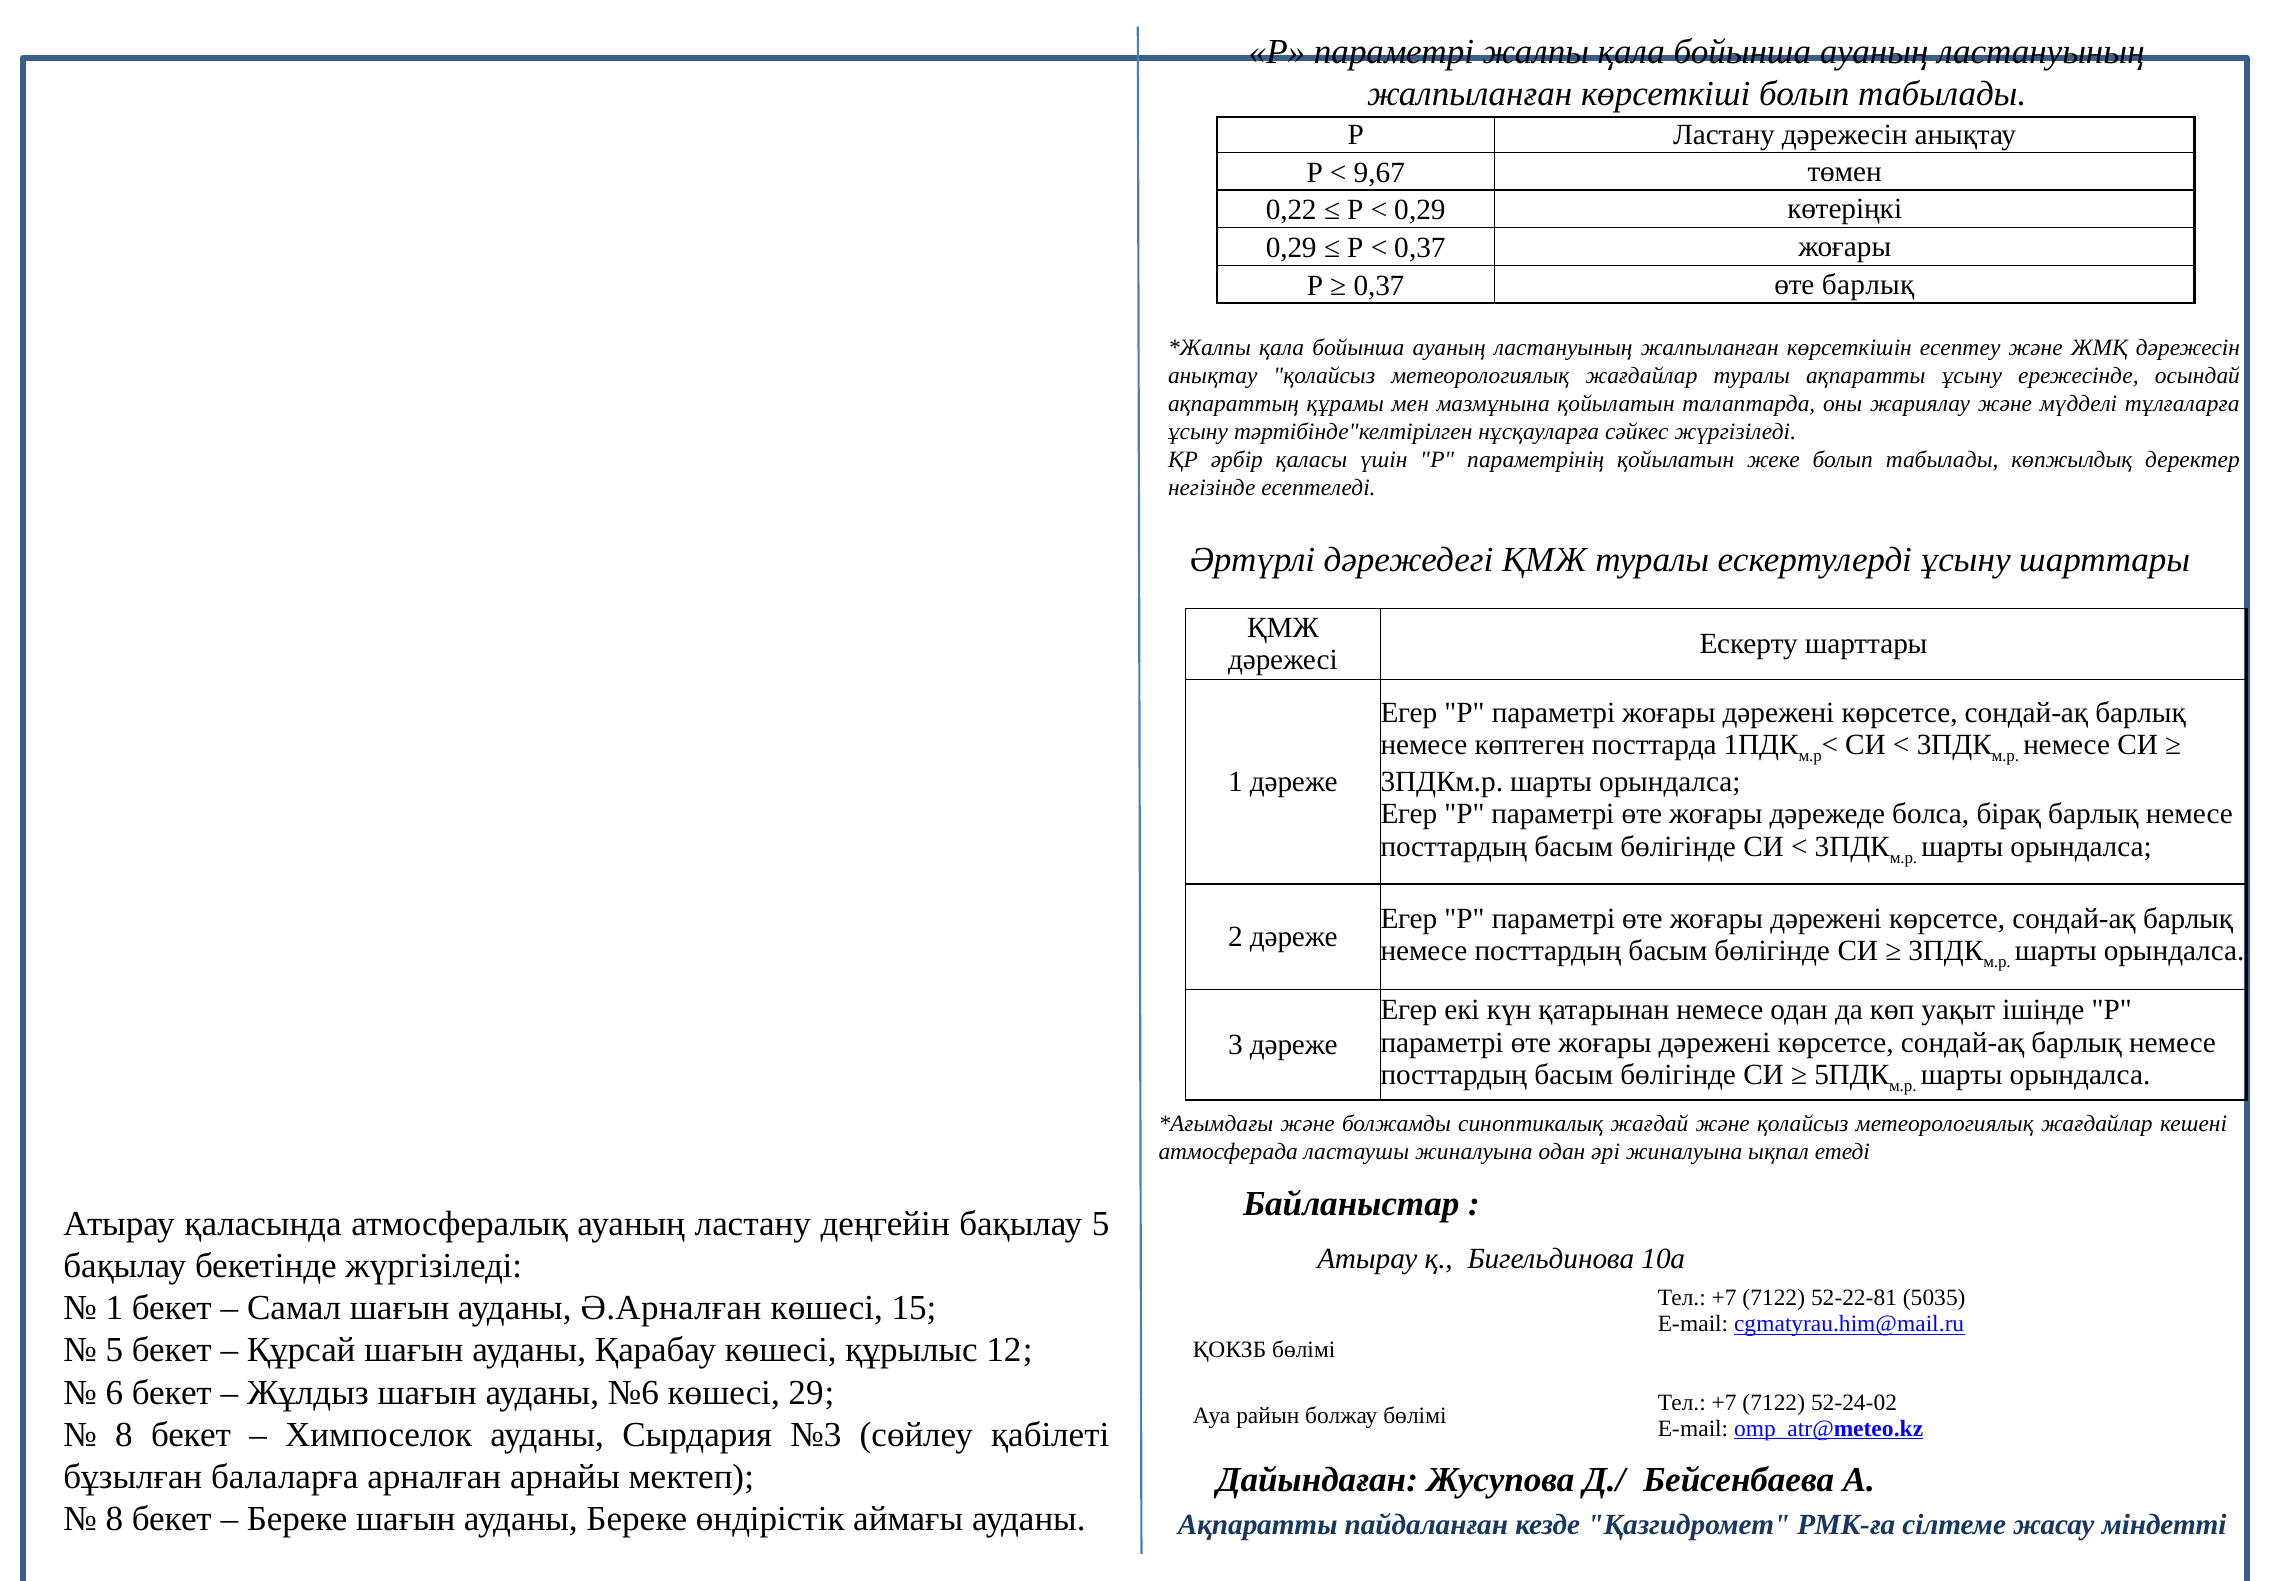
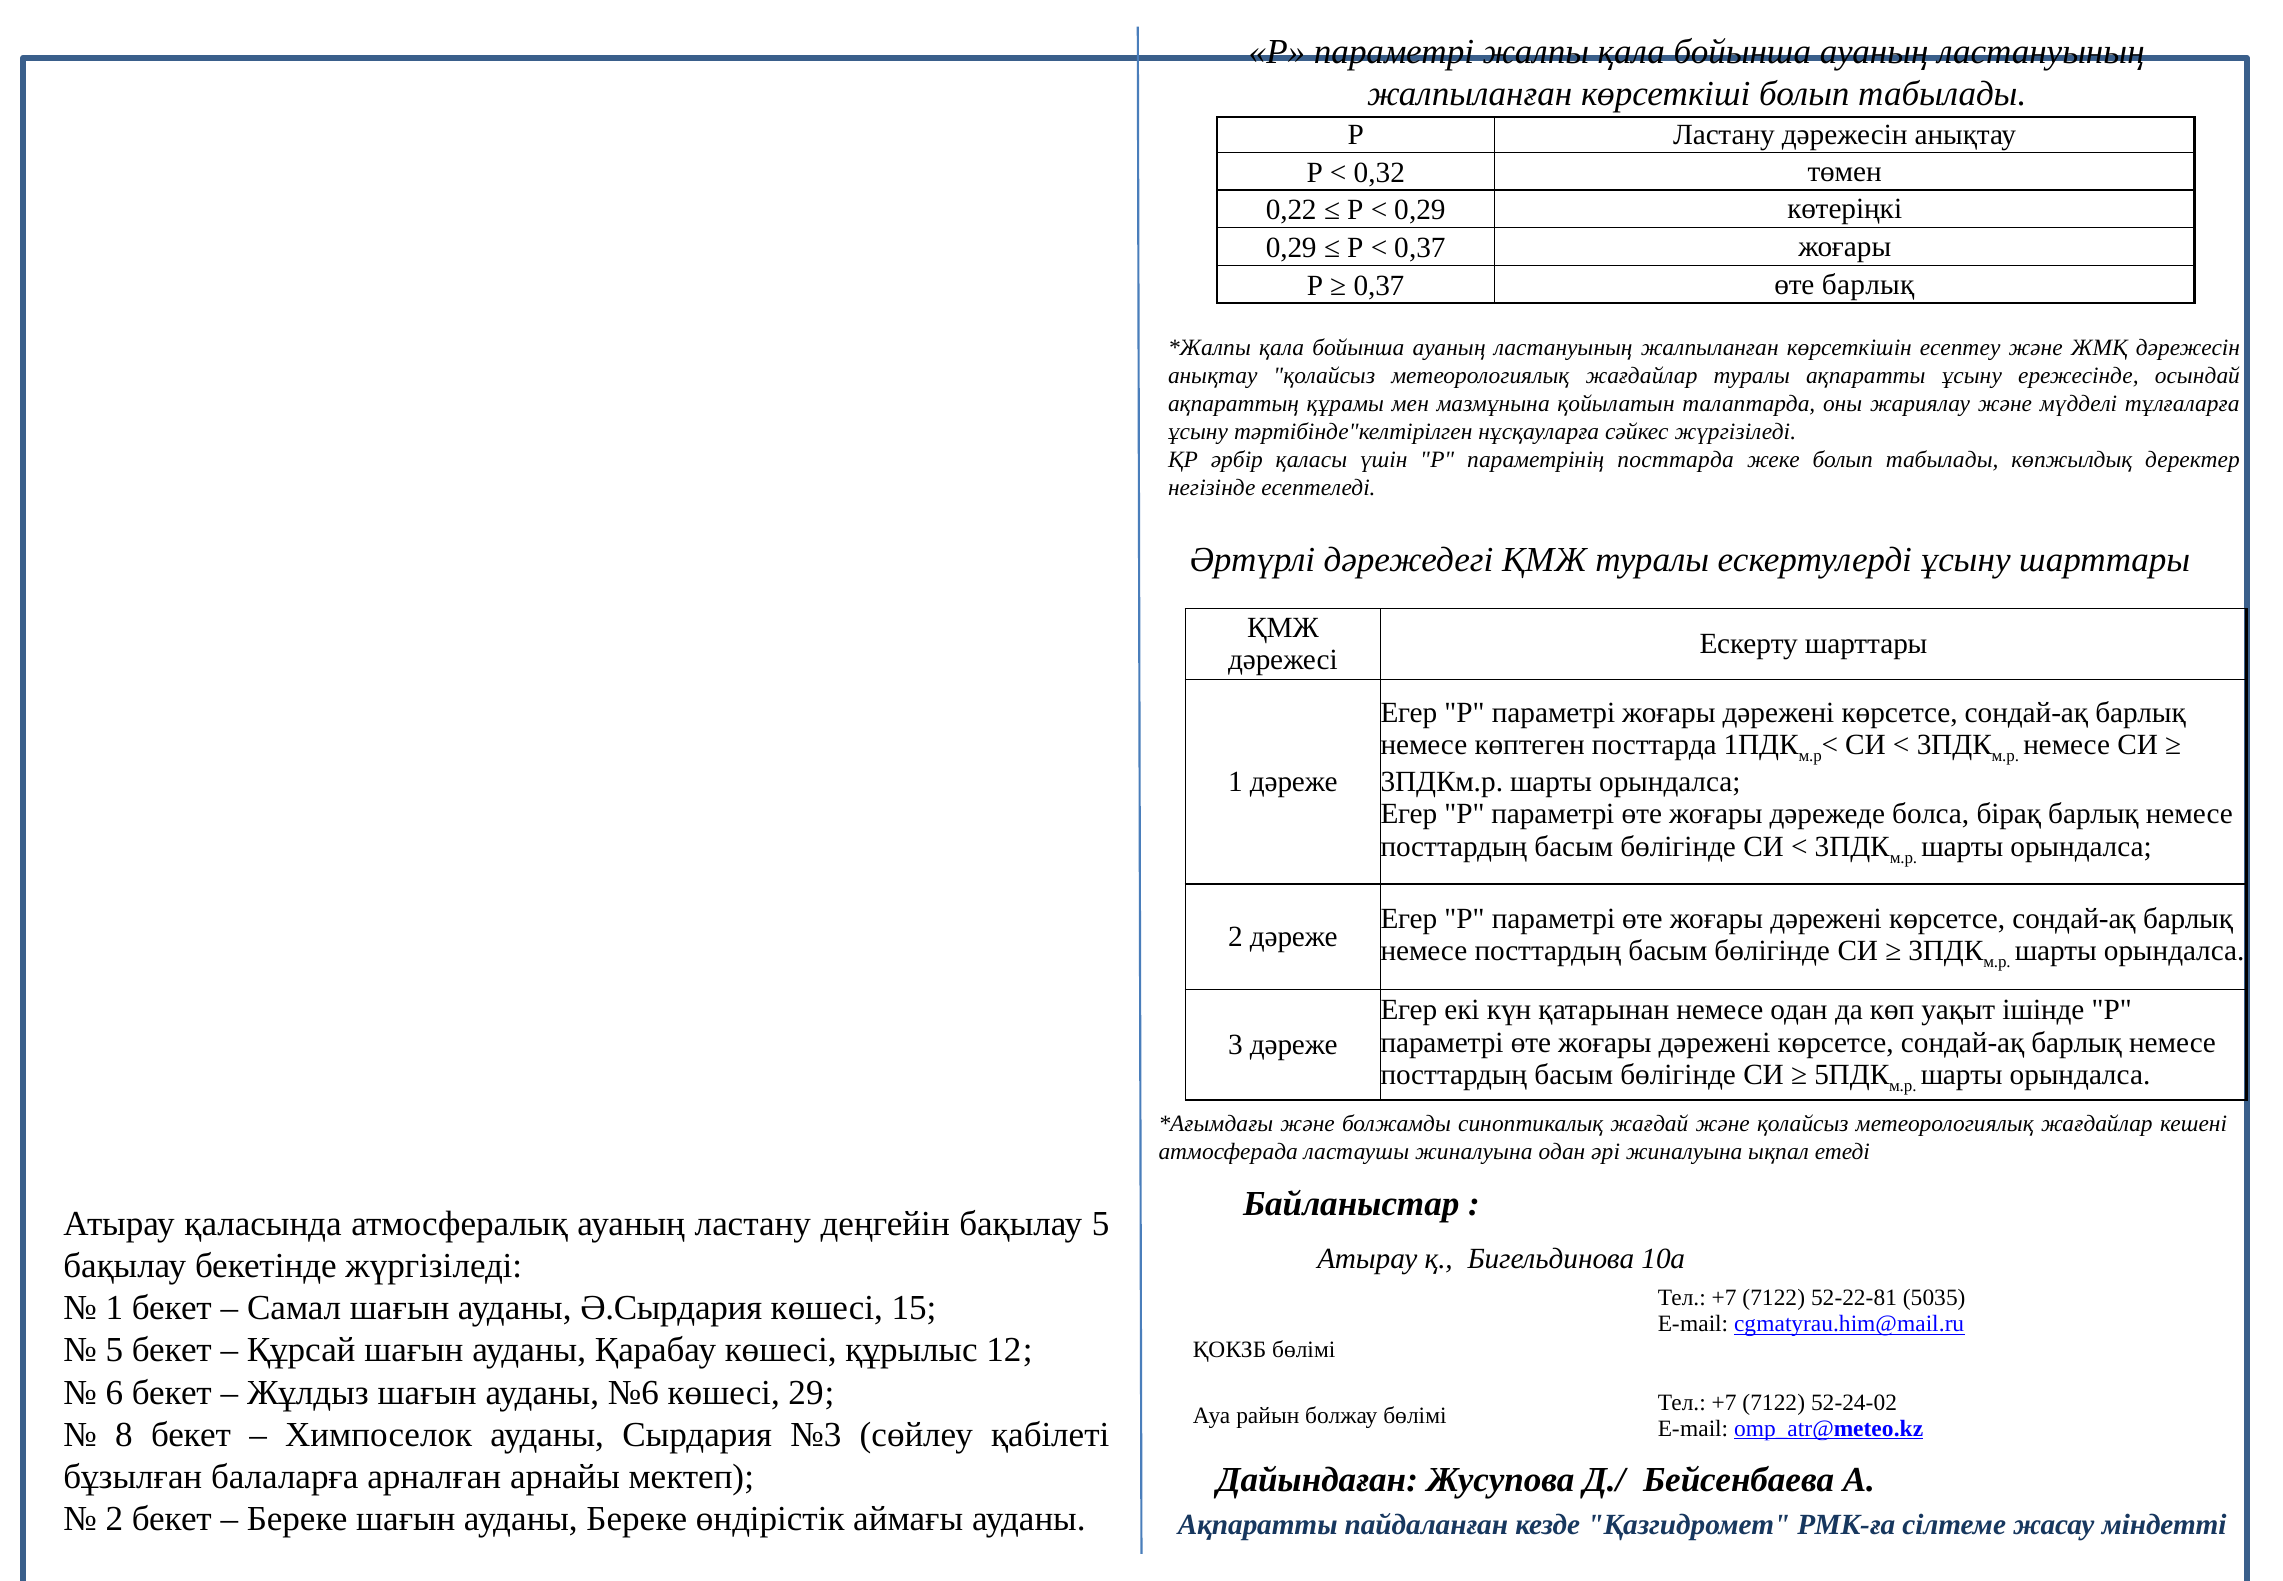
9,67: 9,67 -> 0,32 (1379, 172)
параметрінің қойылатын: қойылатын -> посттарда (1676, 460)
Ә.Арналған: Ә.Арналған -> Ә.Сырдария (671, 1308)
8: 8 -> 2 (114, 1519)
